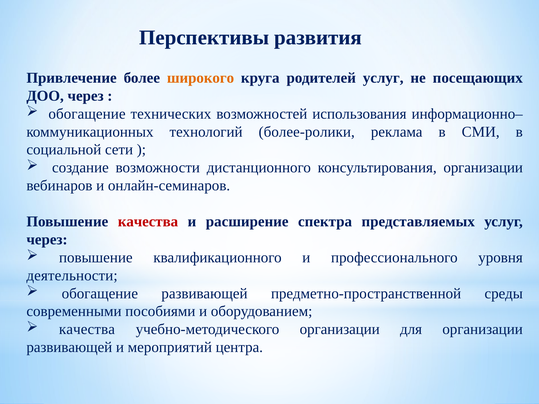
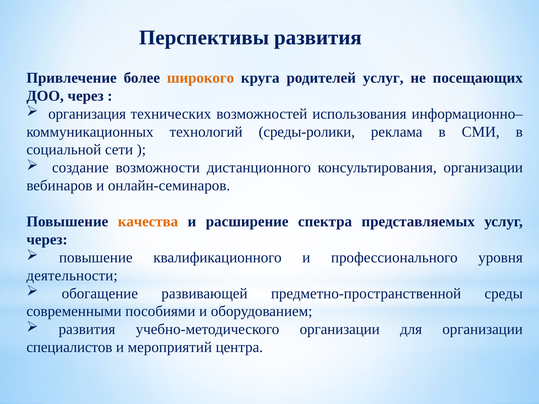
обогащение: обогащение -> организация (87, 114)
более-ролики: более-ролики -> среды-ролики (307, 132)
качества colour: red -> orange (148, 222)
качества: качества -> развития (87, 330)
развивающей: развивающей -> специалистов (69, 348)
